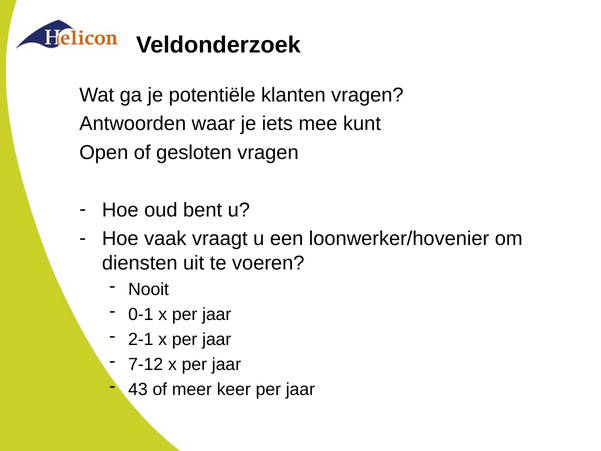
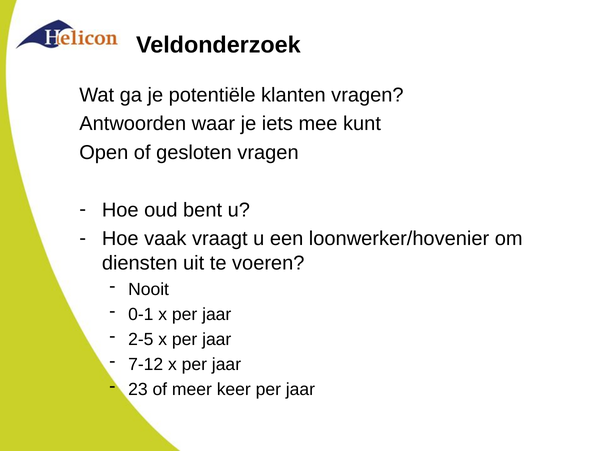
2-1: 2-1 -> 2-5 (141, 339)
43: 43 -> 23 (138, 389)
